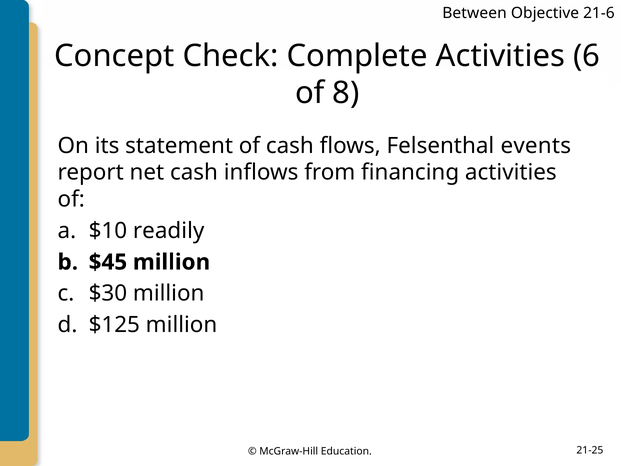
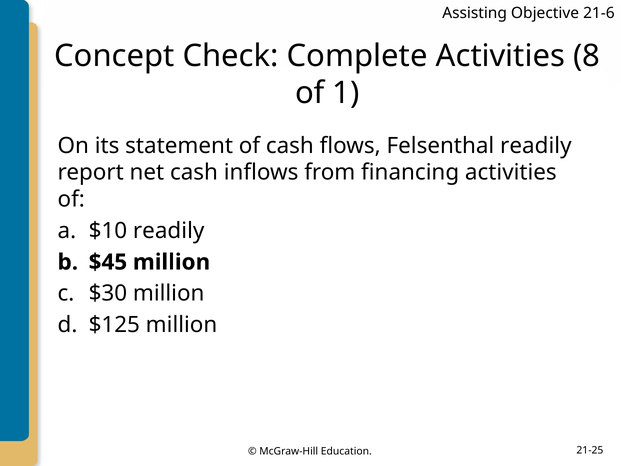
Between: Between -> Assisting (475, 13)
6: 6 -> 8 (587, 56)
8: 8 -> 1 (346, 93)
Felsenthal events: events -> readily (536, 146)
